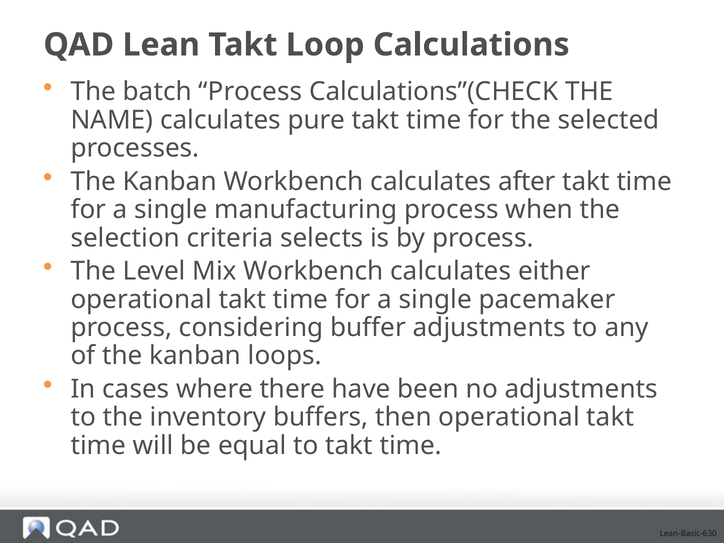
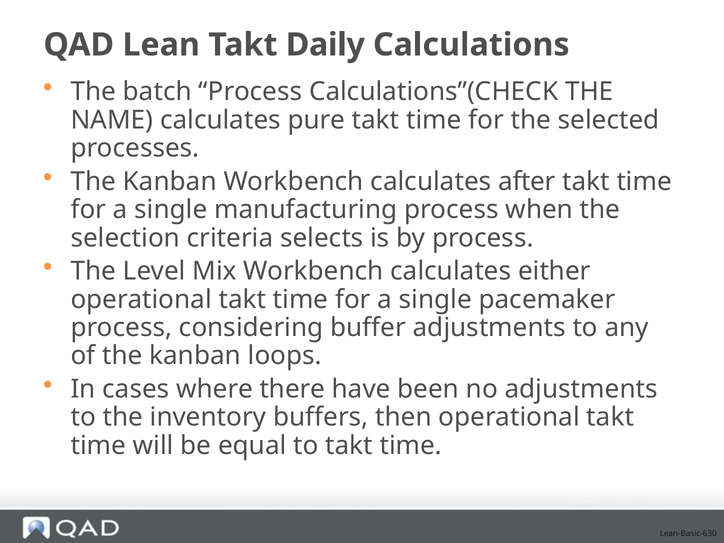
Loop: Loop -> Daily (325, 45)
